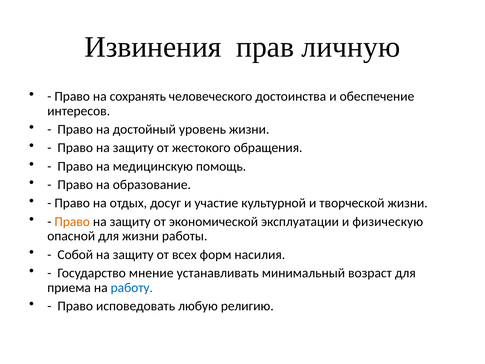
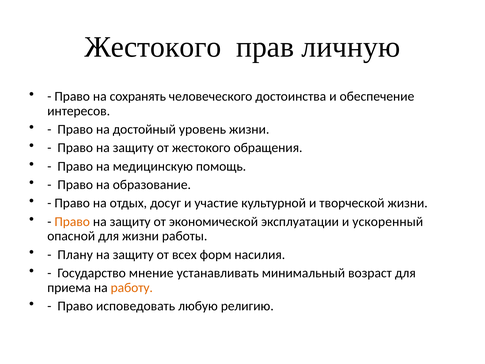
Извинения: Извинения -> Жестокого (153, 47)
физическую: физическую -> ускоренный (388, 221)
Собой: Собой -> Плану (75, 254)
работу colour: blue -> orange (132, 287)
